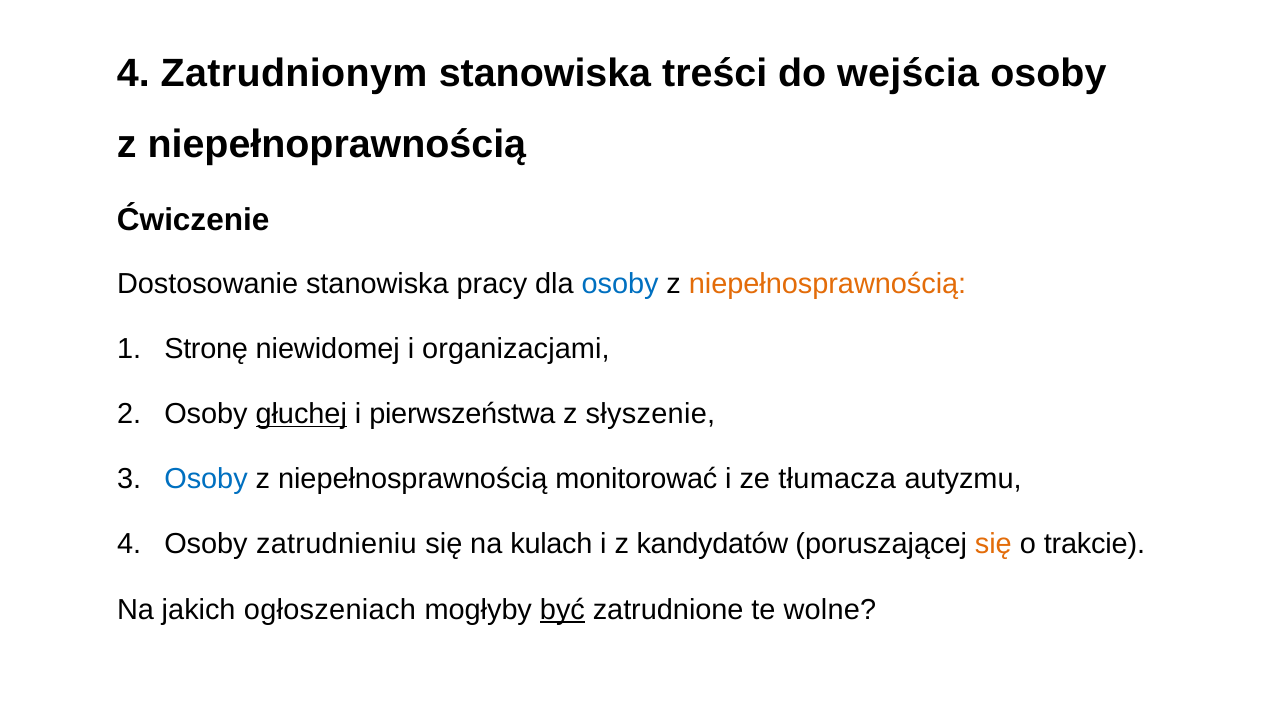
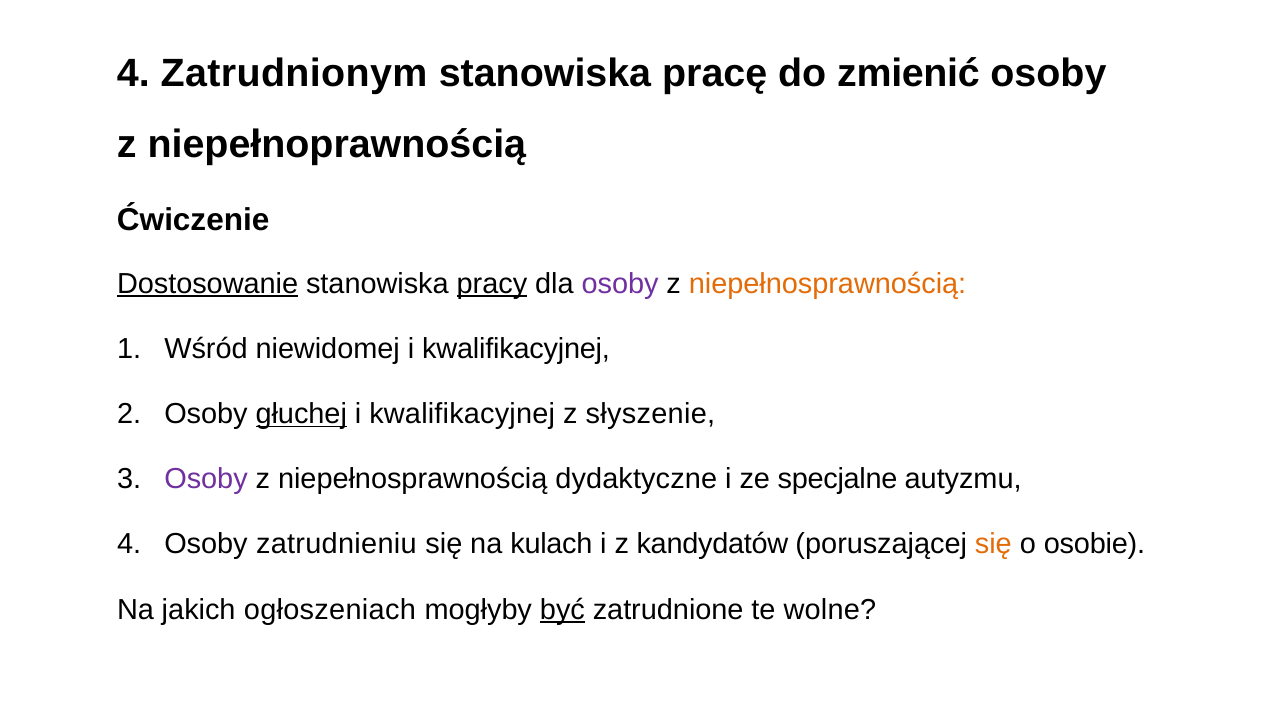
treści: treści -> pracę (715, 74)
wejścia: wejścia -> zmienić (908, 74)
Dostosowanie underline: none -> present (208, 284)
pracy underline: none -> present (492, 284)
osoby colour: blue -> purple (620, 284)
Stronę: Stronę -> Wśród (206, 349)
niewidomej i organizacjami: organizacjami -> kwalifikacyjnej (516, 349)
pierwszeństwa: pierwszeństwa -> kwalifikacyjnej (462, 414)
Osoby colour: blue -> purple (206, 479)
monitorować: monitorować -> dydaktyczne (636, 479)
tłumacza: tłumacza -> specjalne (838, 479)
trakcie: trakcie -> osobie (1094, 544)
